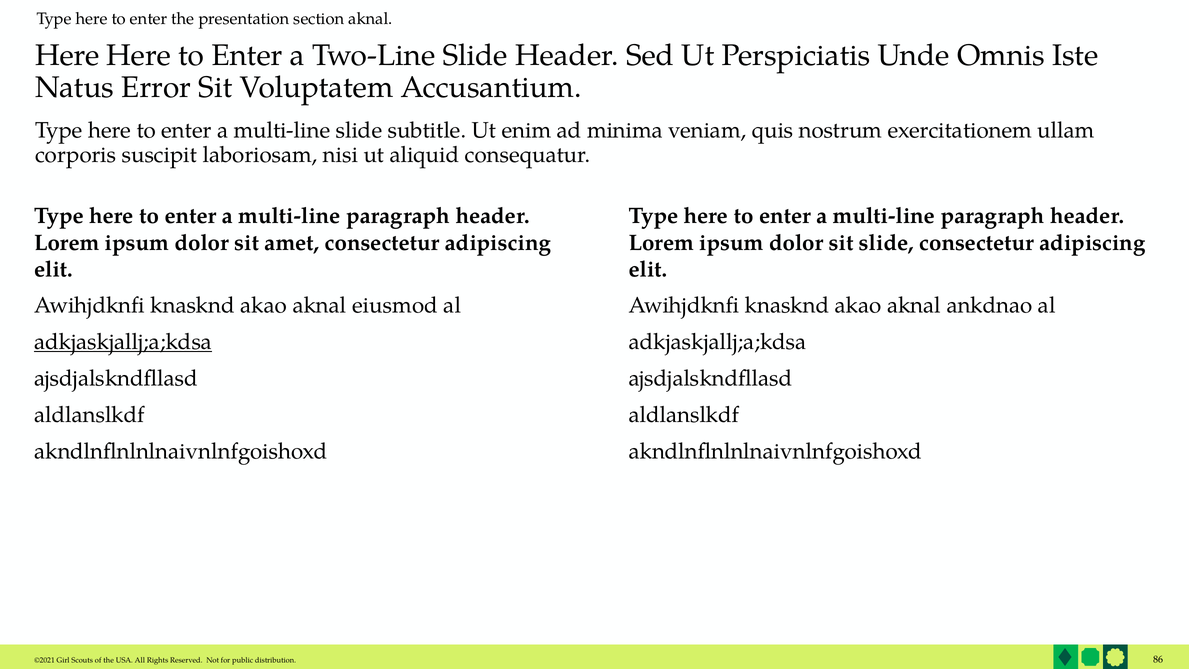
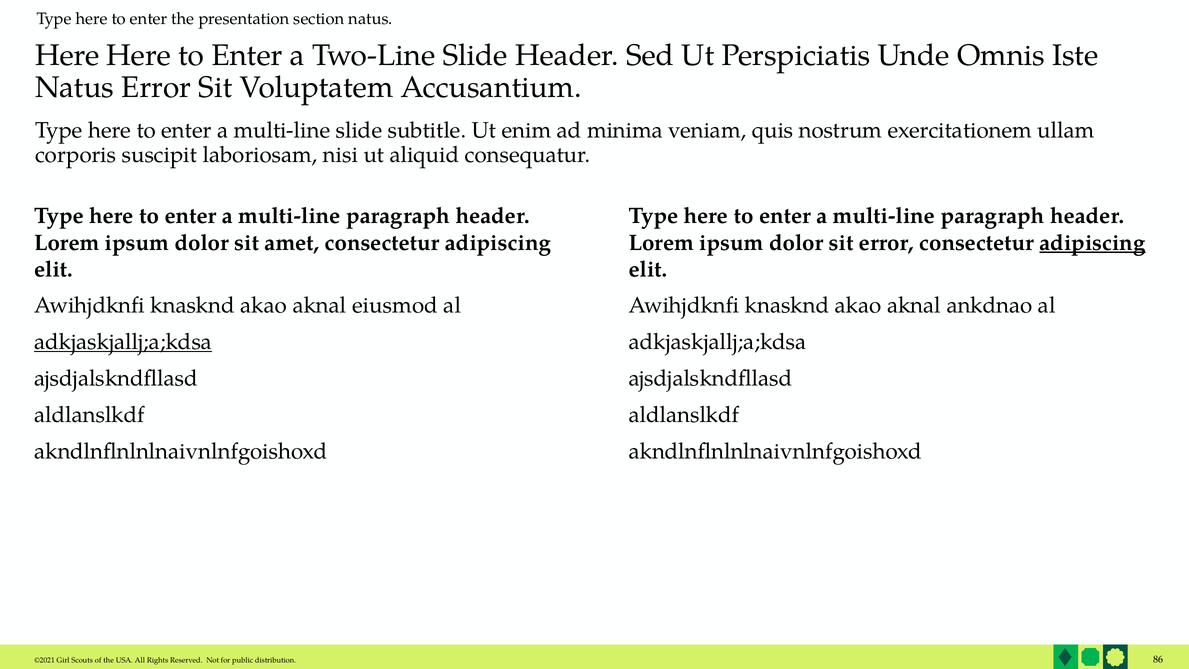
section aknal: aknal -> natus (371, 19)
sit slide: slide -> error (886, 243)
adipiscing underline: none -> present (1092, 243)
